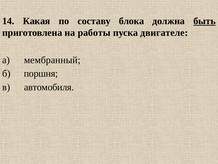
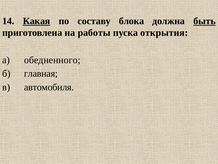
Какая underline: none -> present (37, 21)
двигателе: двигателе -> открытия (164, 33)
мембранный: мембранный -> обедненного (52, 60)
поршня: поршня -> главная (41, 73)
